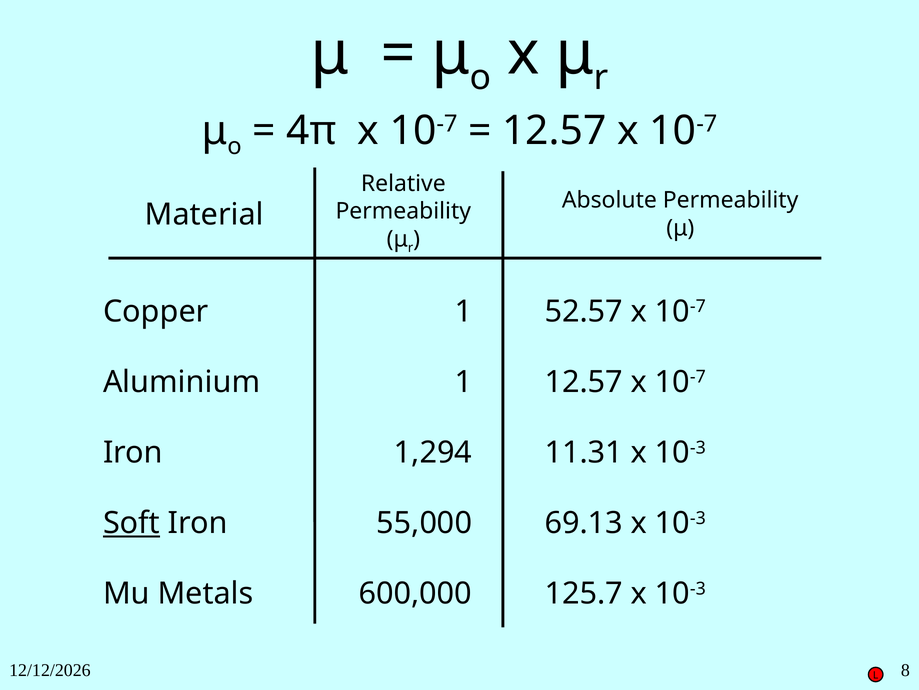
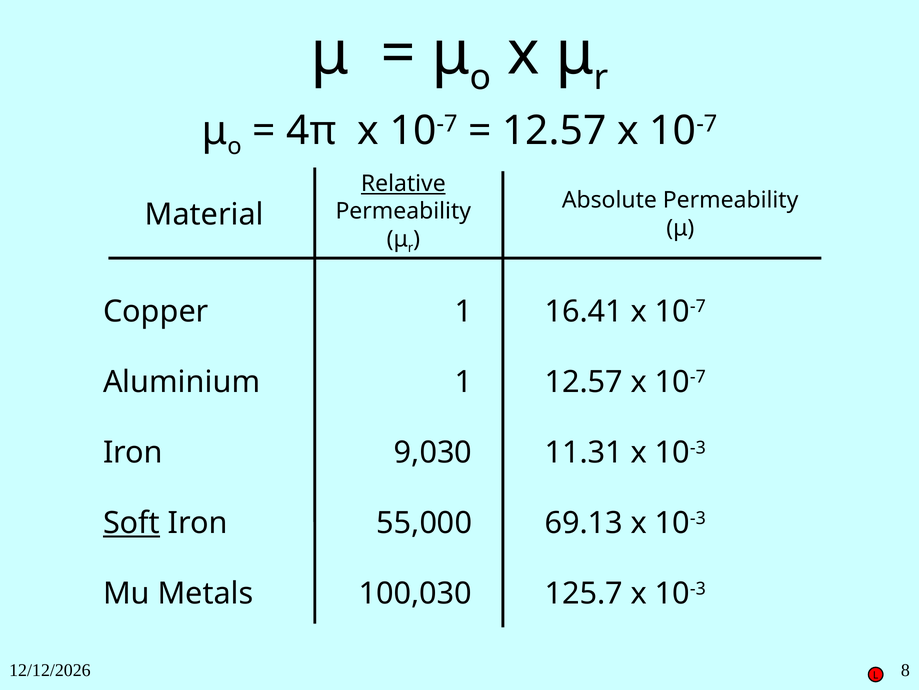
Relative underline: none -> present (403, 184)
52.57: 52.57 -> 16.41 (584, 311)
1,294: 1,294 -> 9,030 (433, 452)
600,000: 600,000 -> 100,030 (415, 593)
